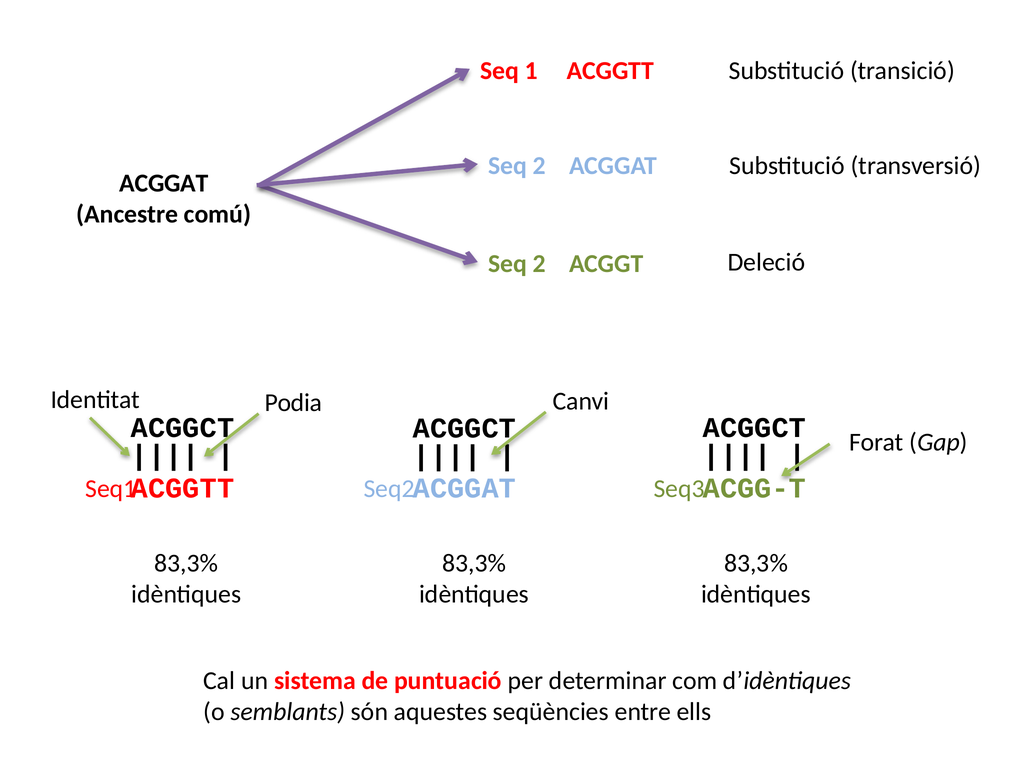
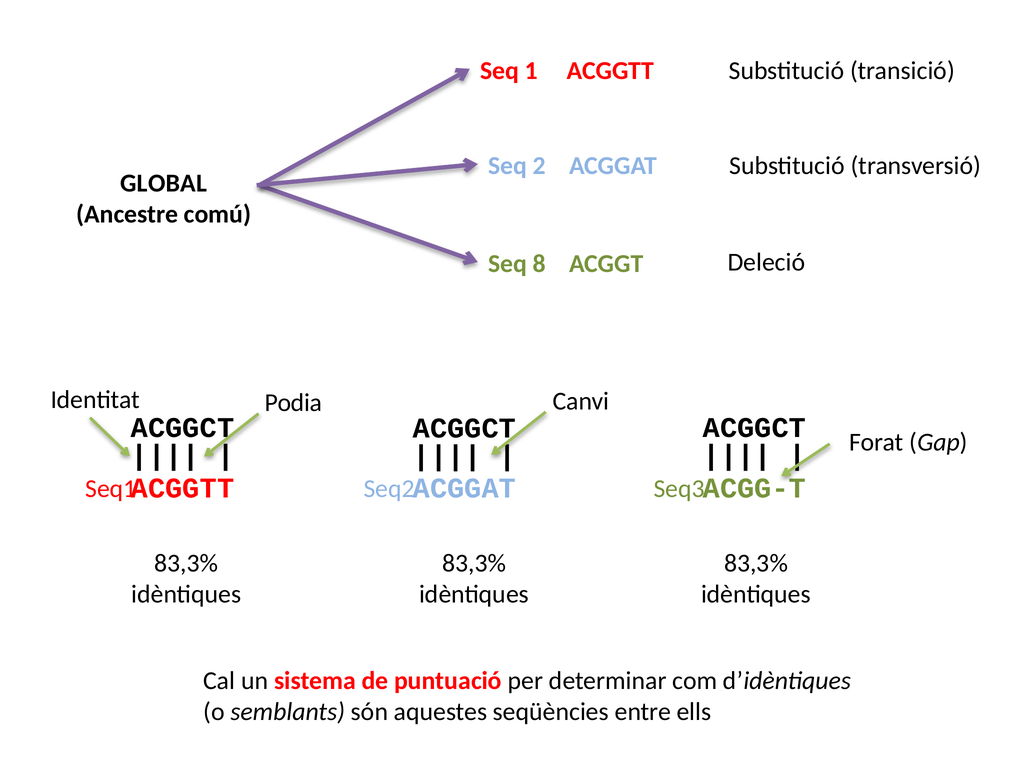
ACGGAT: ACGGAT -> GLOBAL (164, 183)
2: 2 -> 8 (539, 264)
